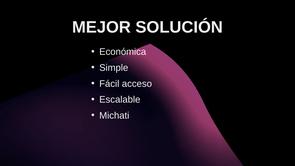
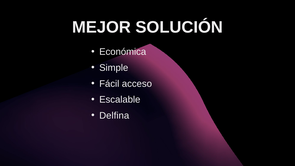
Michati: Michati -> Delfina (114, 115)
